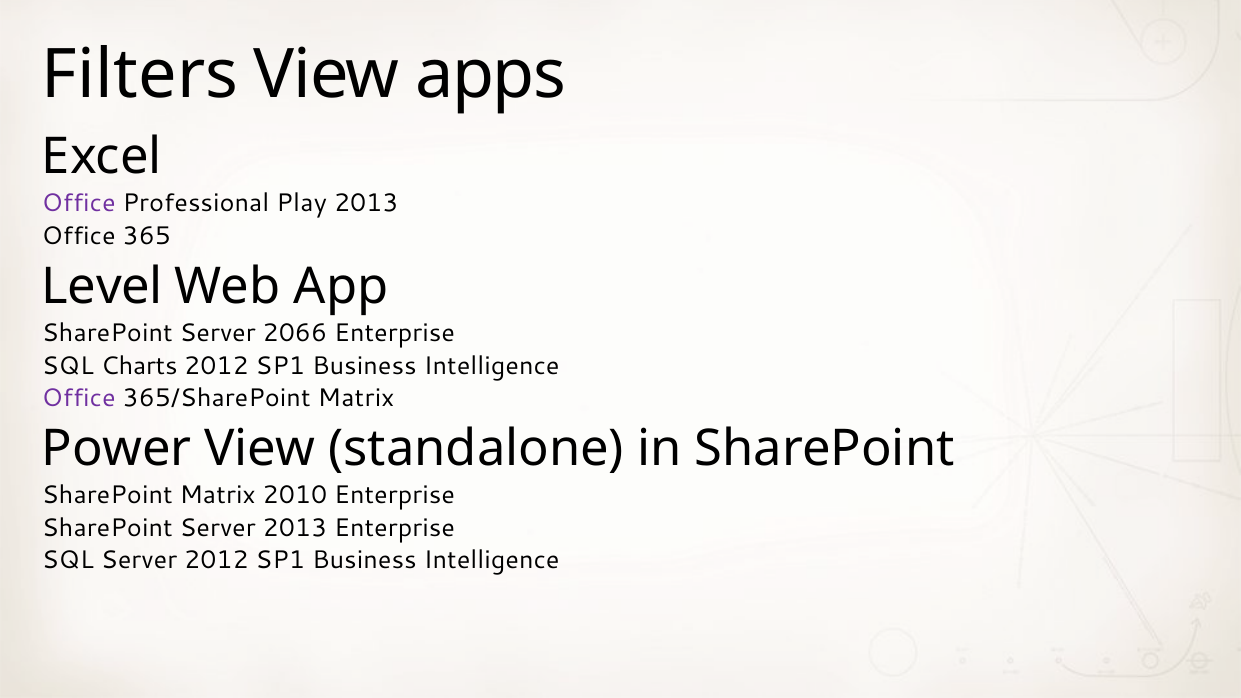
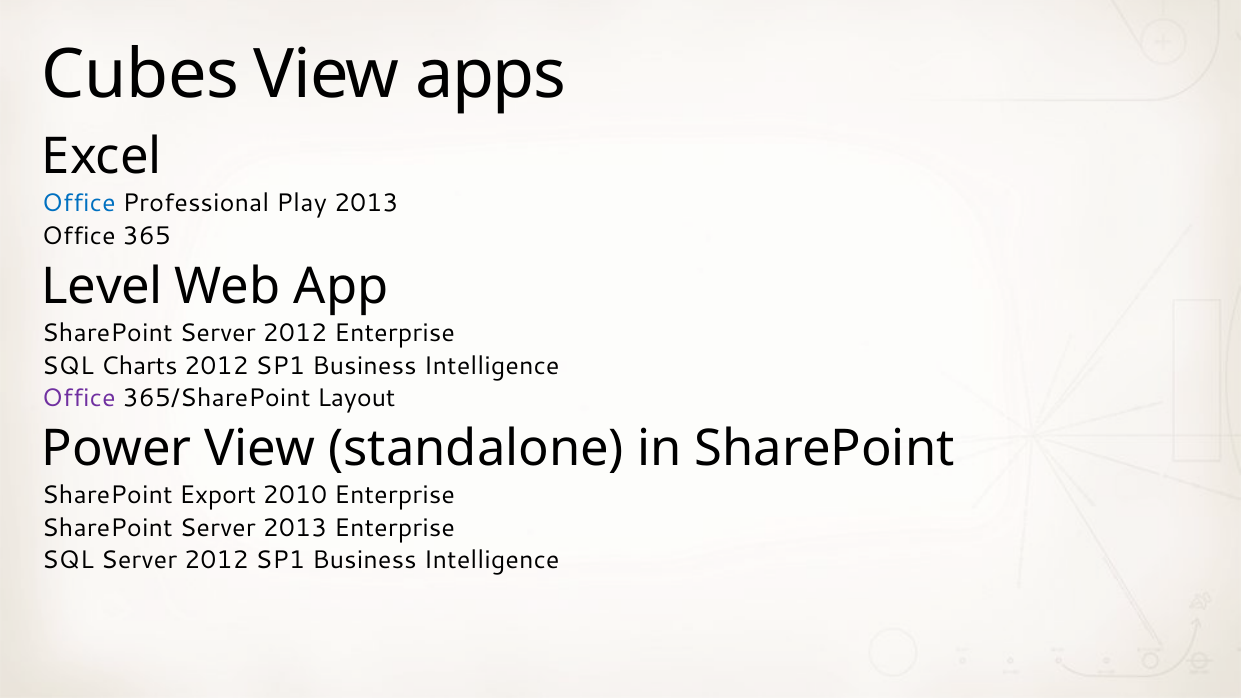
Filters: Filters -> Cubes (141, 75)
Office colour: purple -> blue (79, 204)
SharePoint Server 2066: 2066 -> 2012 (295, 333)
365/SharePoint Matrix: Matrix -> Layout (356, 398)
SharePoint Matrix: Matrix -> Export (218, 495)
